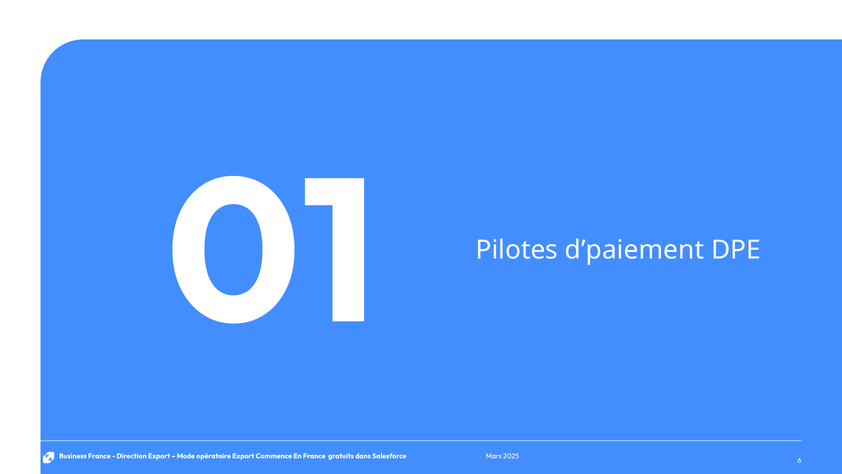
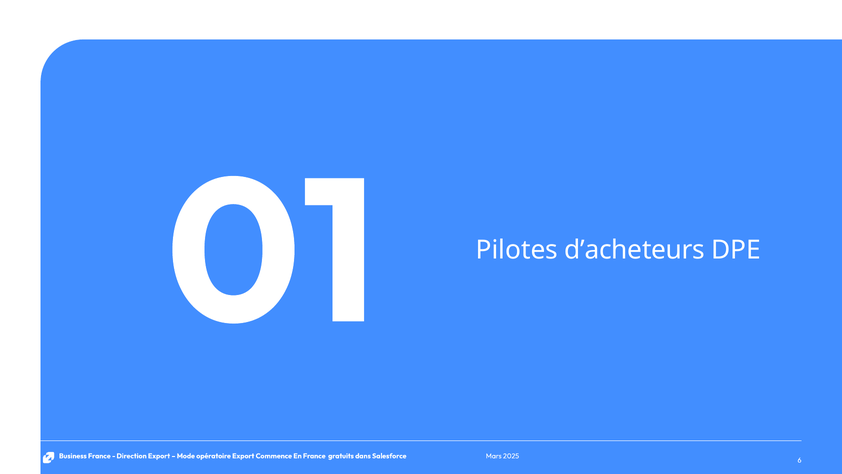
d’paiement: d’paiement -> d’acheteurs (635, 250)
